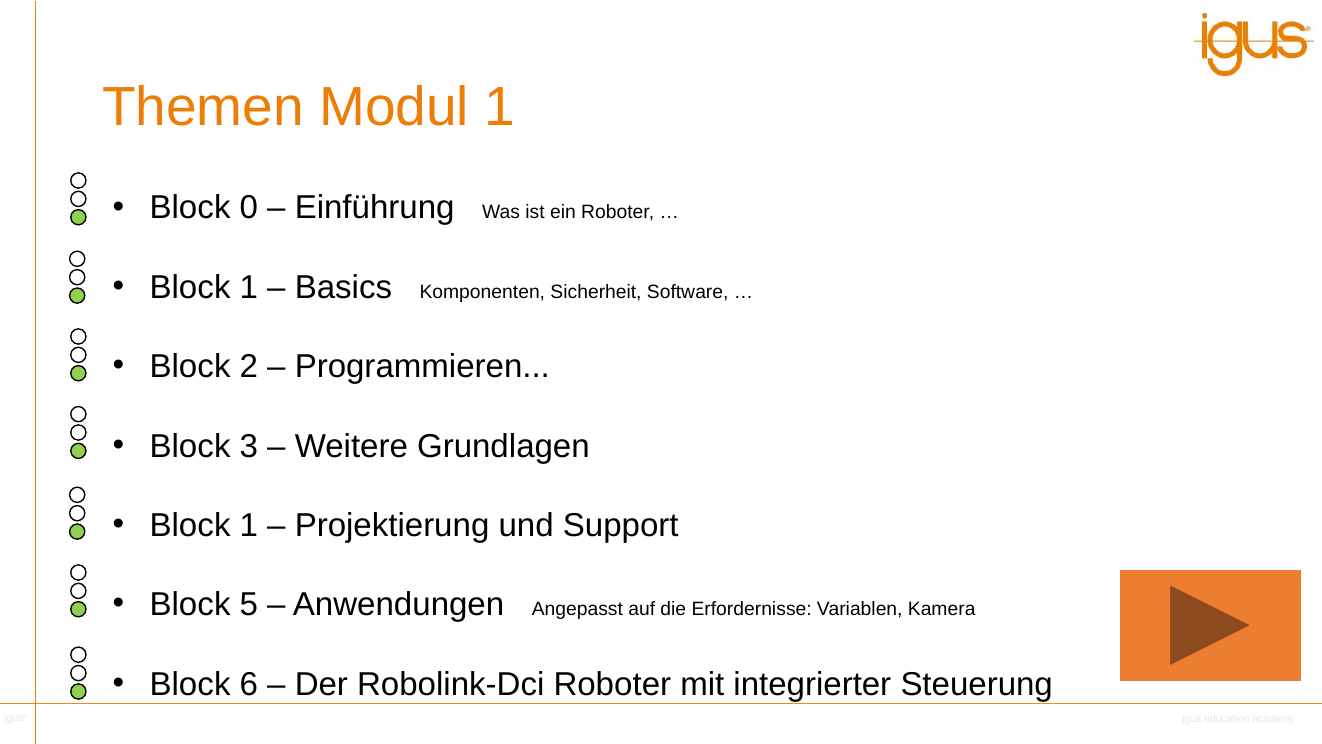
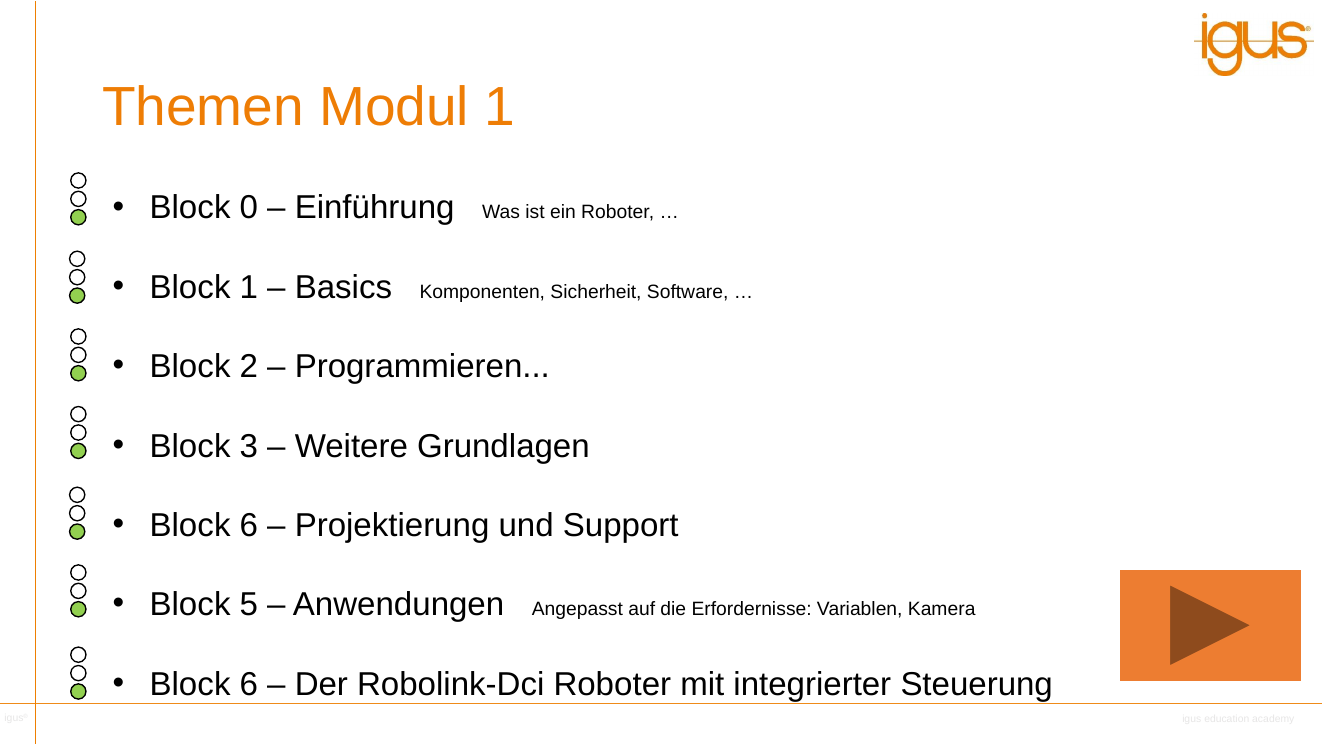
1: 1 -> 6 (249, 525)
